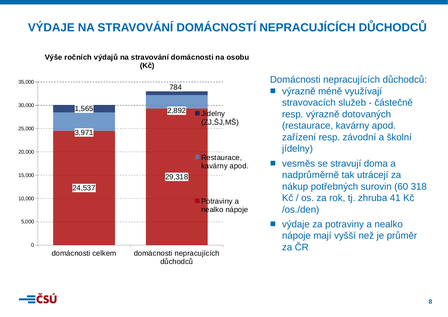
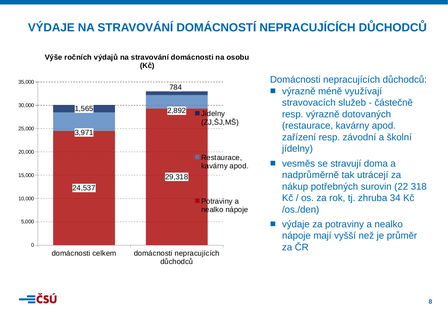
60: 60 -> 22 (401, 186)
41: 41 -> 34 (395, 198)
